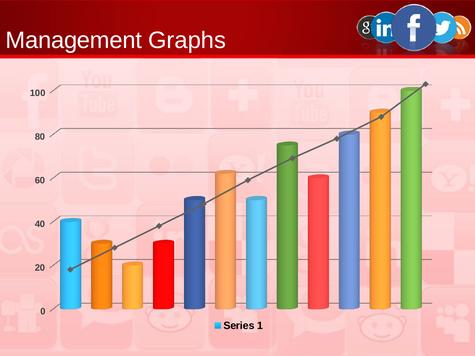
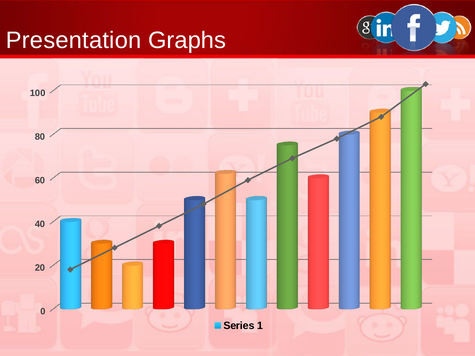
Management: Management -> Presentation (74, 40)
